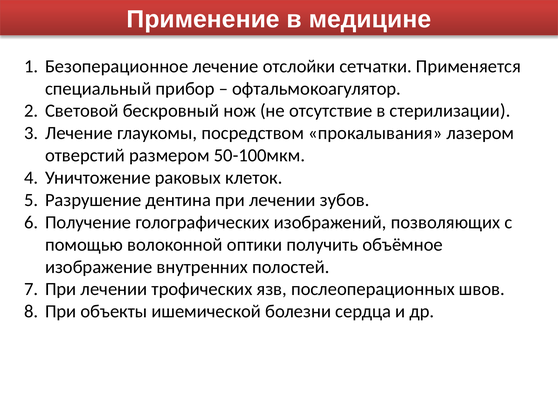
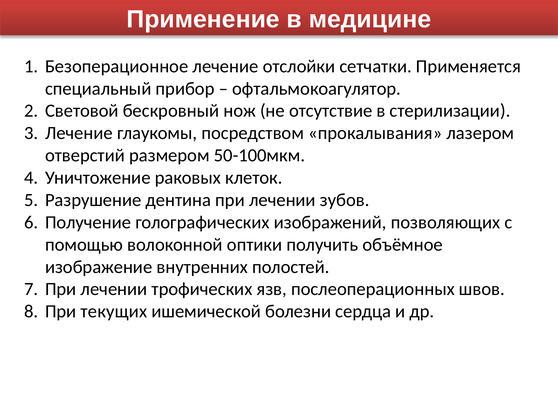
объекты: объекты -> текущих (114, 312)
